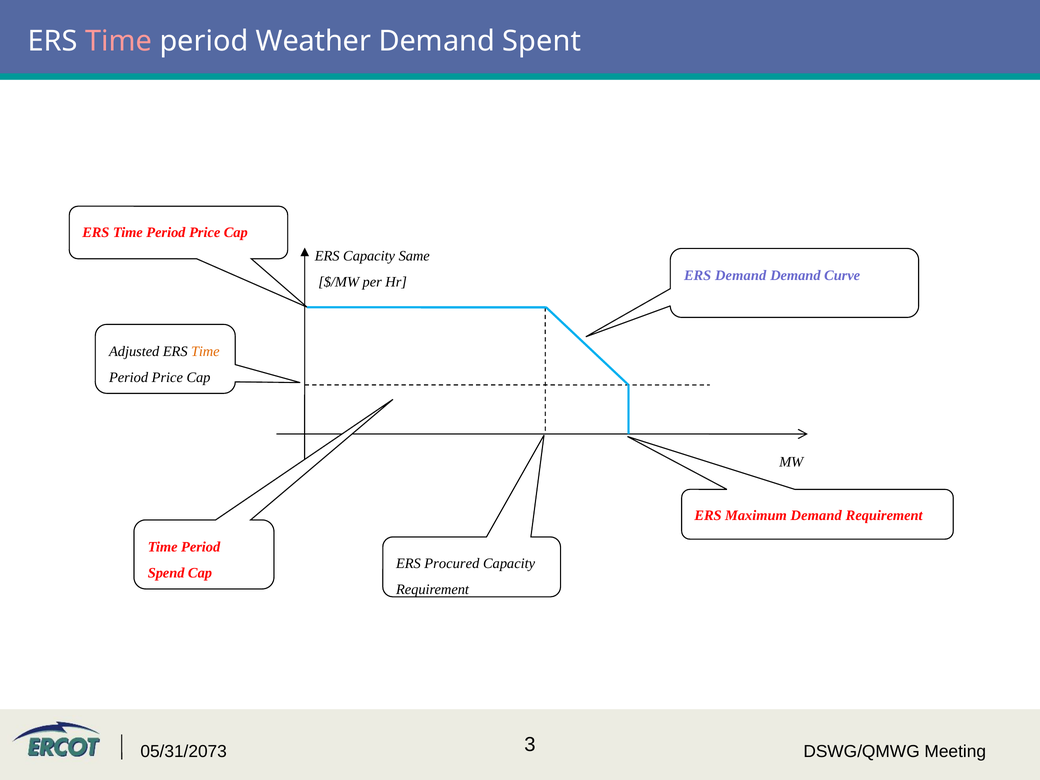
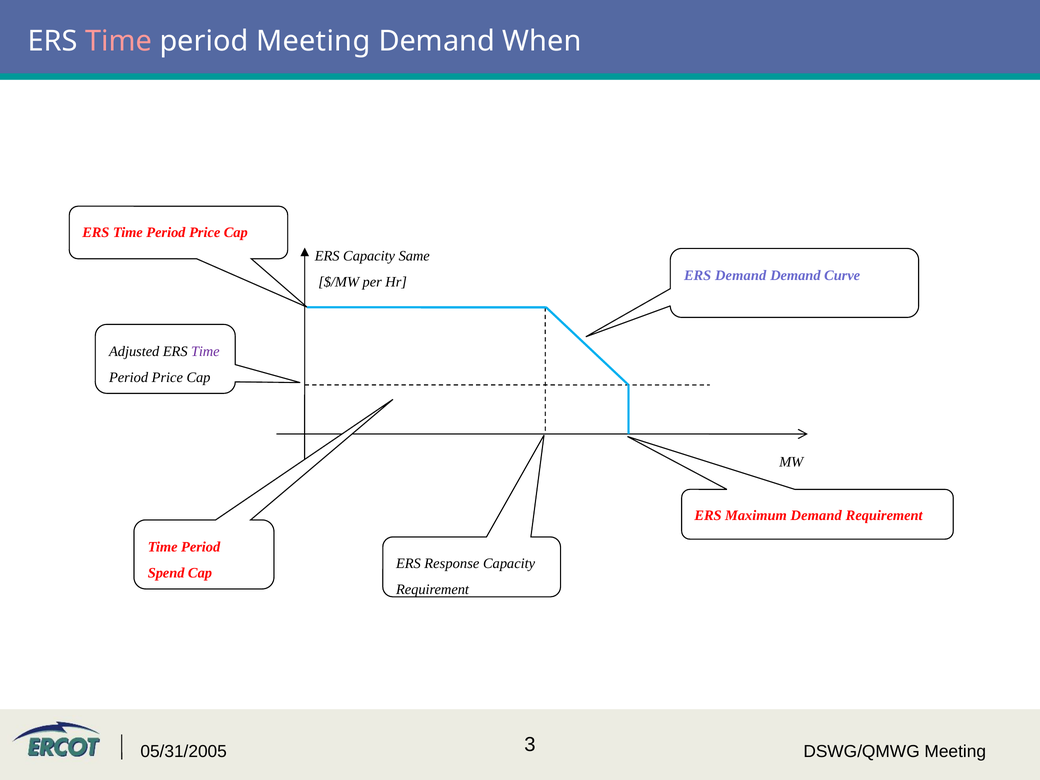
period Weather: Weather -> Meeting (313, 41)
Spent: Spent -> When (542, 41)
Time colour: orange -> purple (205, 351)
Procured: Procured -> Response (452, 563)
05/31/2073: 05/31/2073 -> 05/31/2005 (184, 751)
